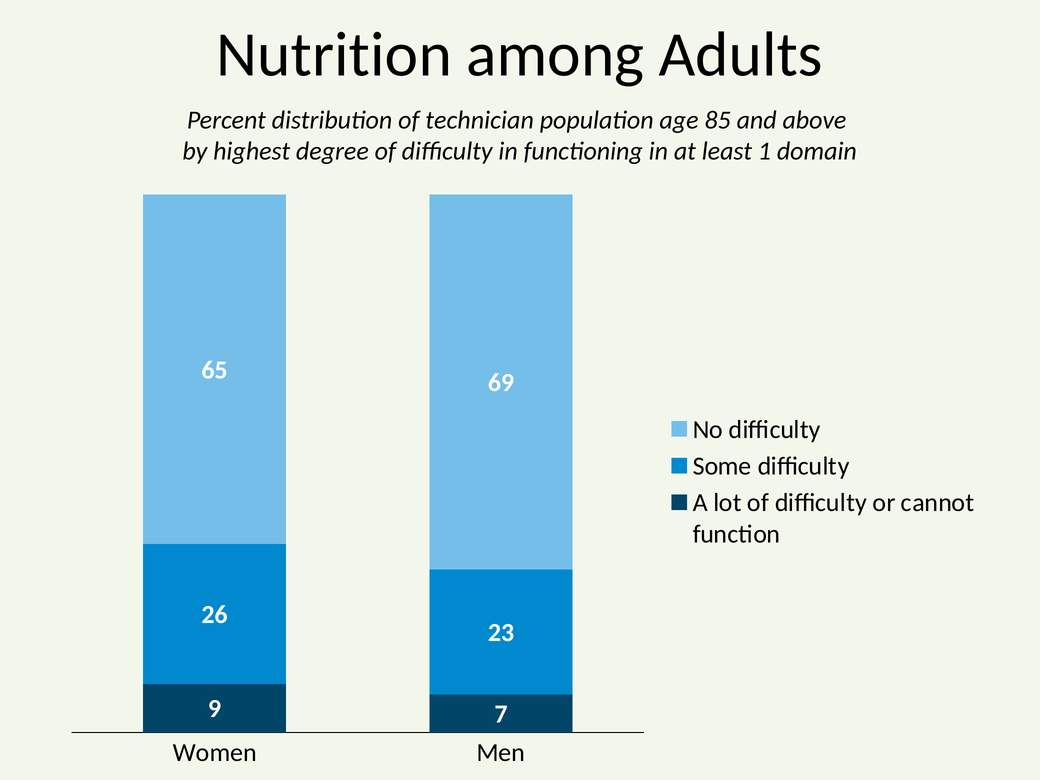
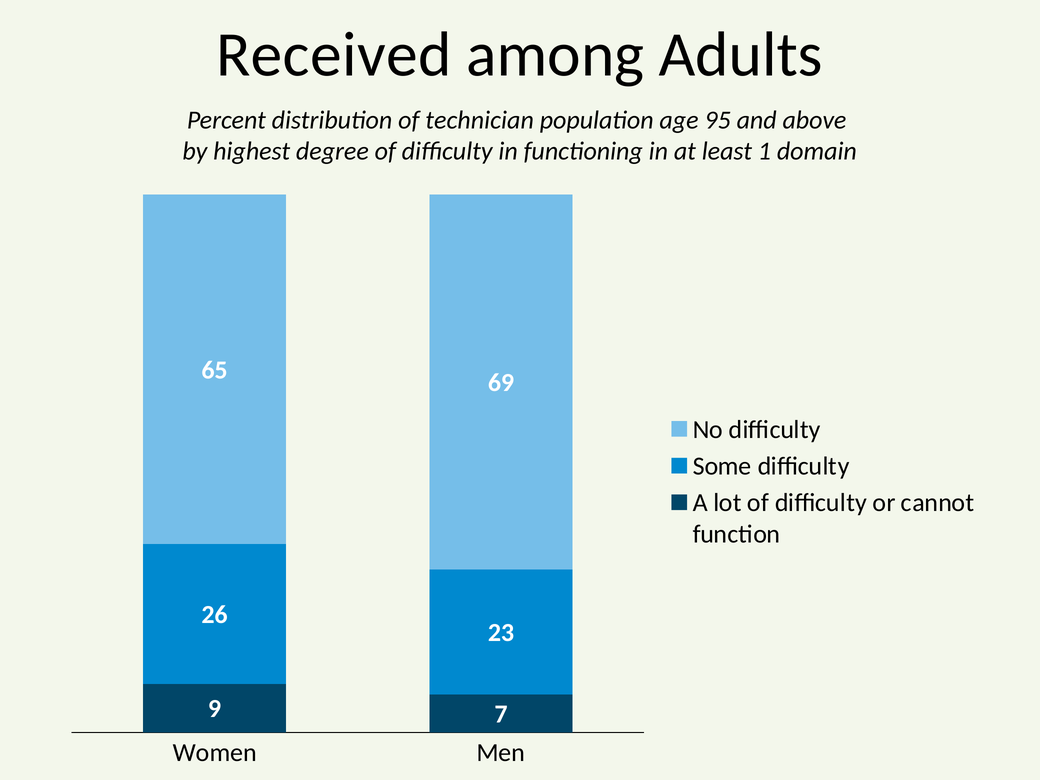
Nutrition: Nutrition -> Received (334, 55)
85: 85 -> 95 (718, 120)
